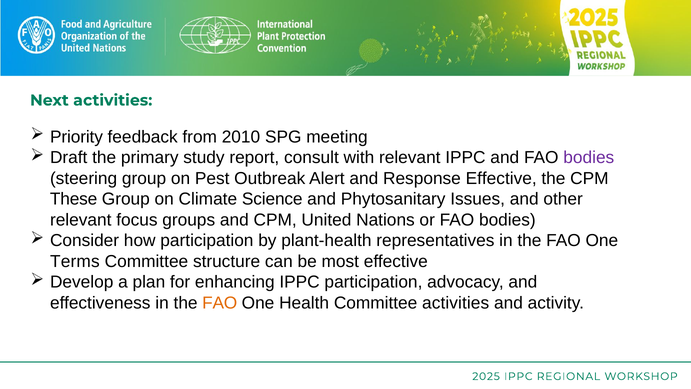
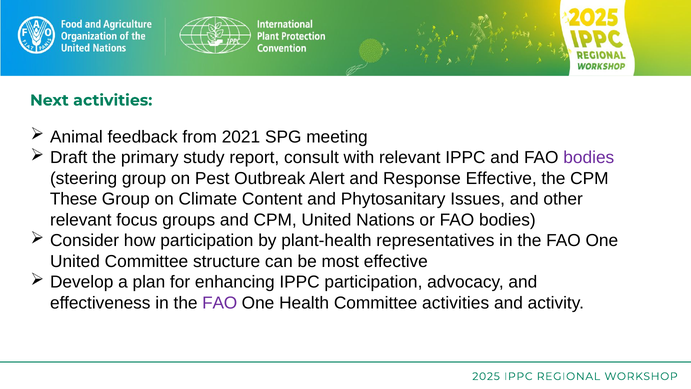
Priority: Priority -> Animal (76, 137)
2010: 2010 -> 2021 (241, 137)
Science: Science -> Content (272, 199)
Terms: Terms -> United (75, 261)
FAO colour: orange -> purple (220, 303)
